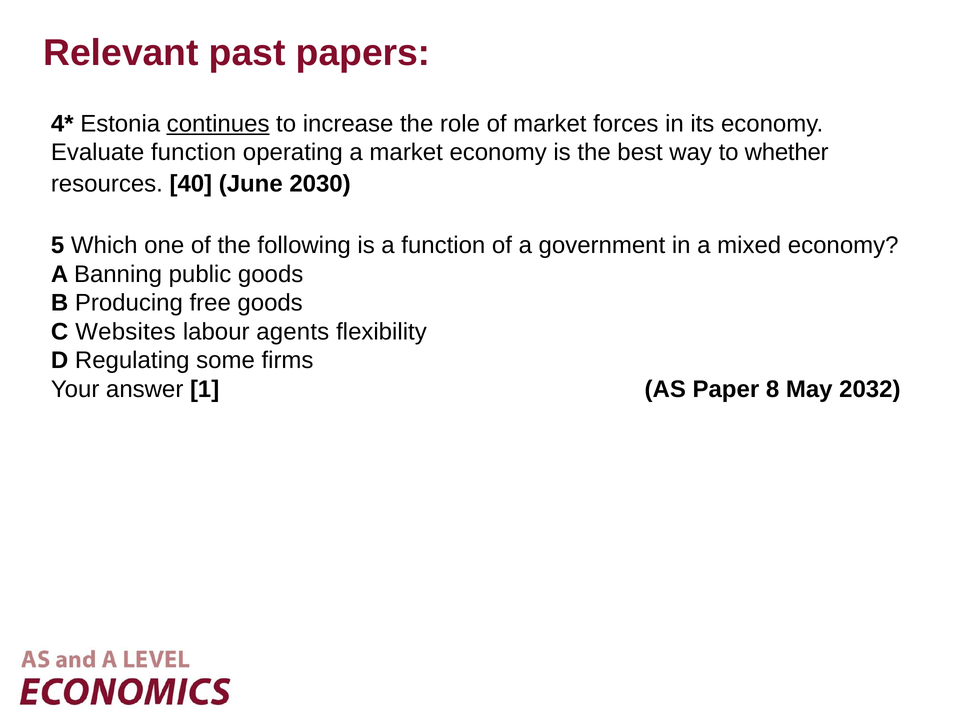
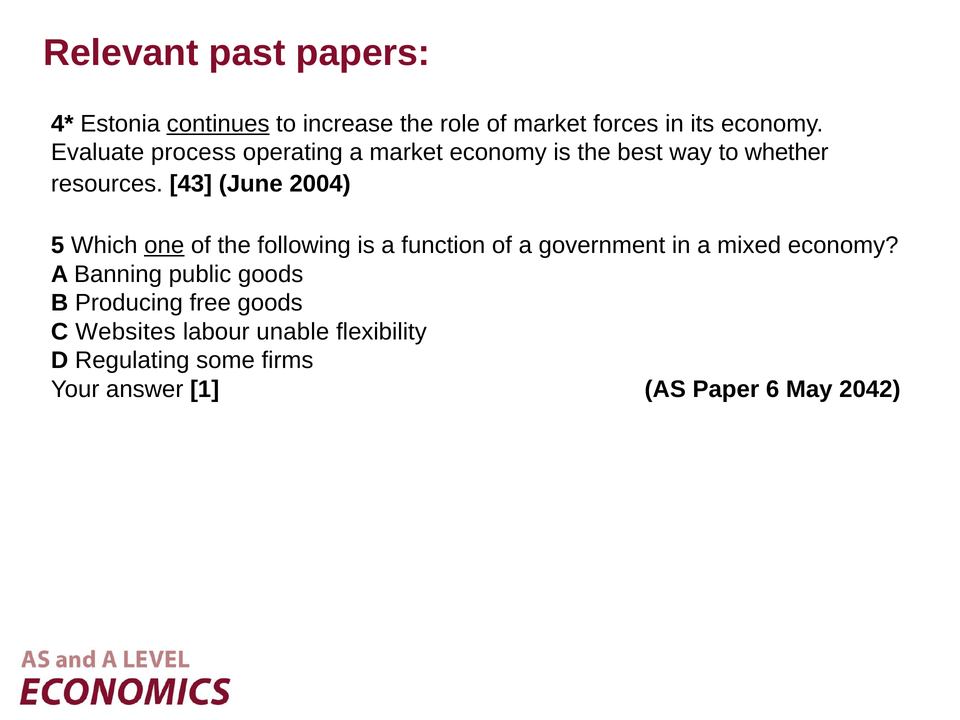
Evaluate function: function -> process (193, 153)
40: 40 -> 43 (191, 184)
2030: 2030 -> 2004 (320, 184)
one underline: none -> present (164, 245)
agents: agents -> unable (293, 332)
8: 8 -> 6 (773, 389)
2032: 2032 -> 2042 (870, 389)
